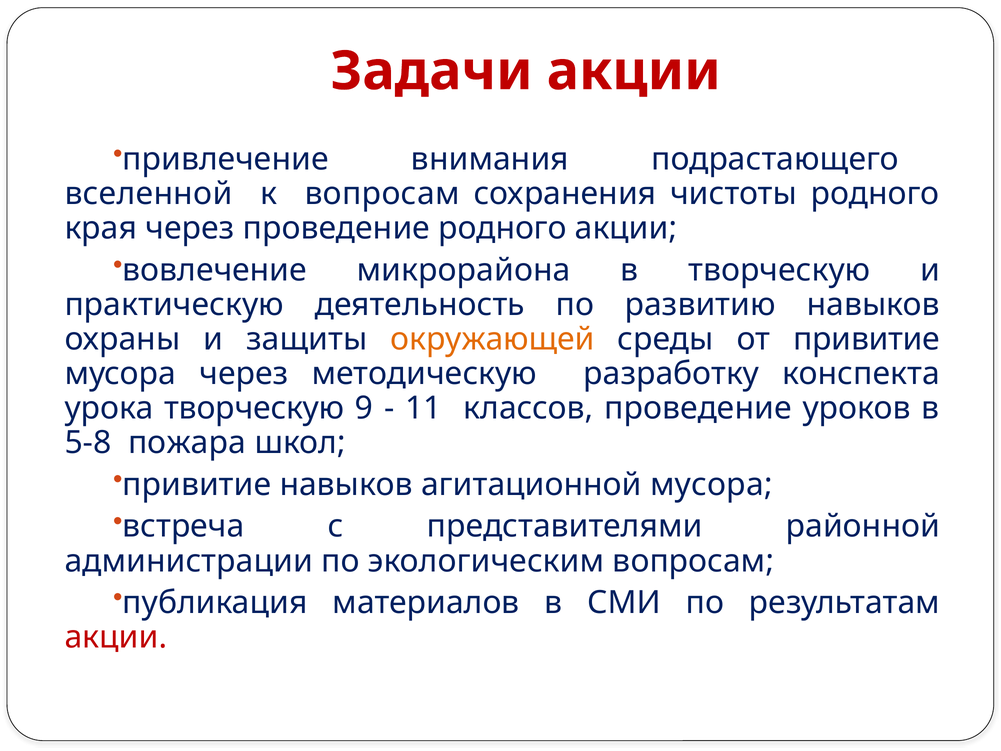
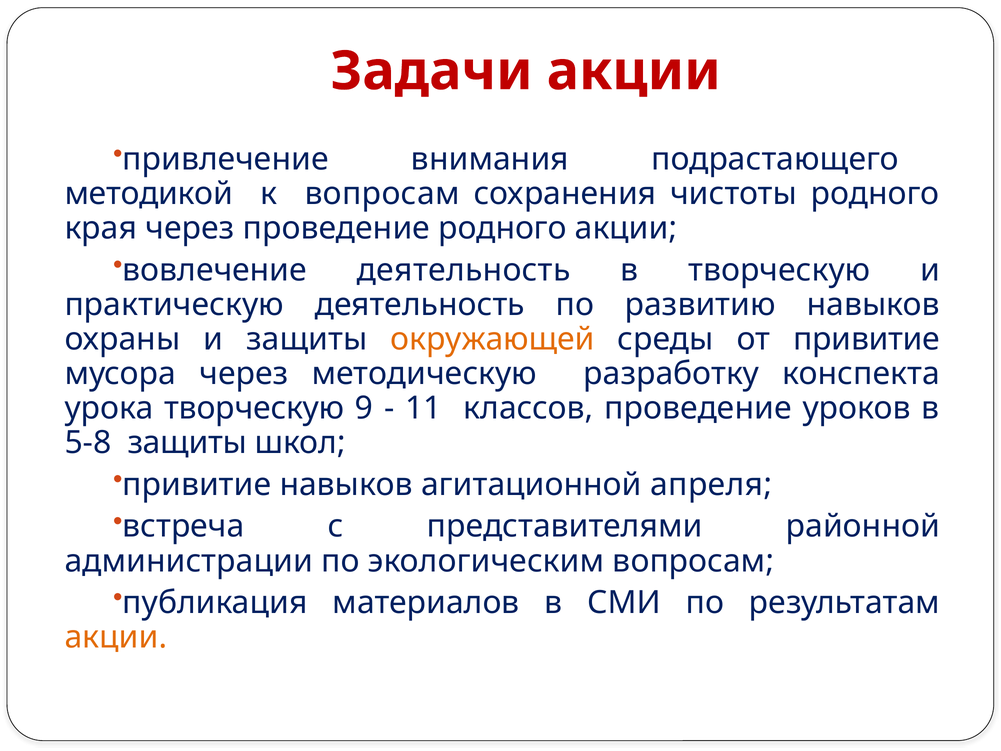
вселенной: вселенной -> методикой (149, 194)
вовлечение микрорайона: микрорайона -> деятельность (464, 270)
5-8 пожара: пожара -> защиты (187, 443)
агитационной мусора: мусора -> апреля (711, 484)
акции colour: red -> orange (116, 637)
